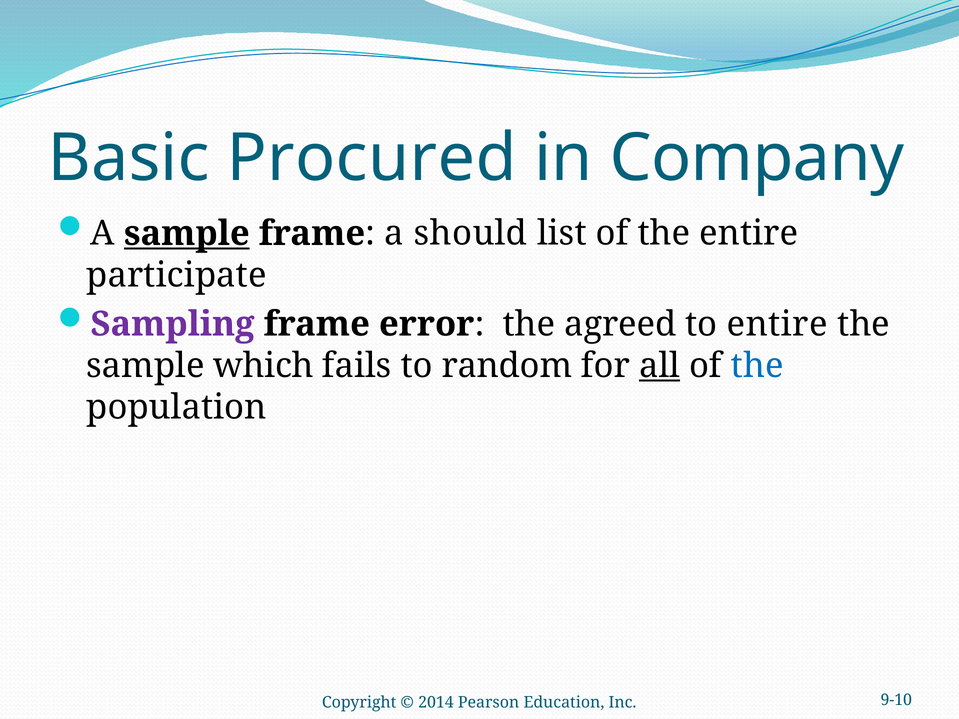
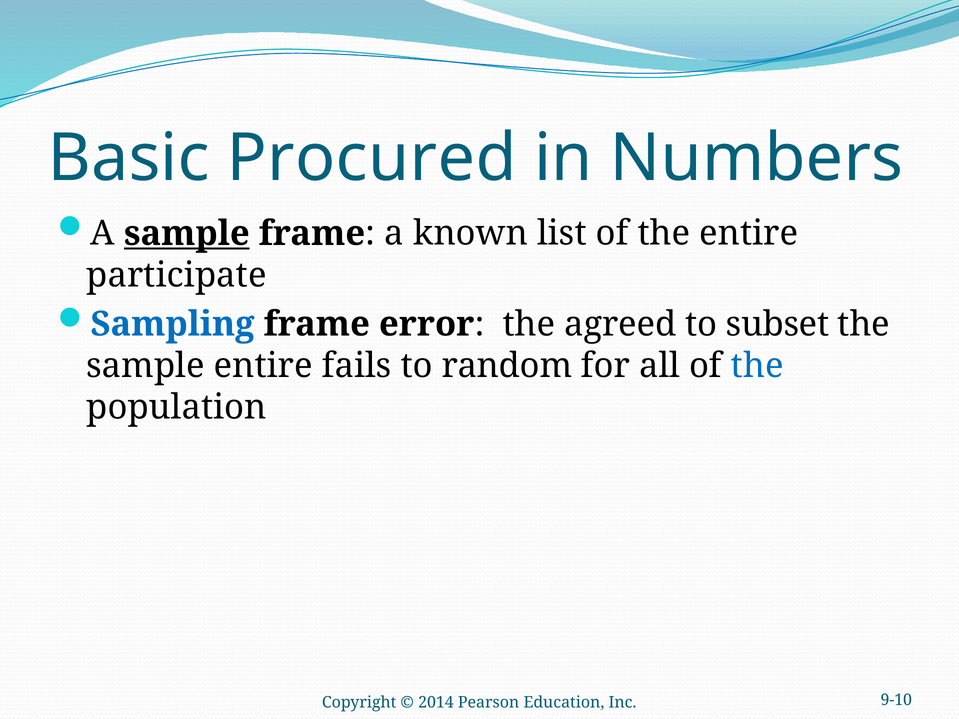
Company: Company -> Numbers (756, 158)
should: should -> known (471, 234)
Sampling colour: purple -> blue (173, 324)
to entire: entire -> subset (778, 324)
sample which: which -> entire (263, 366)
all underline: present -> none (660, 366)
